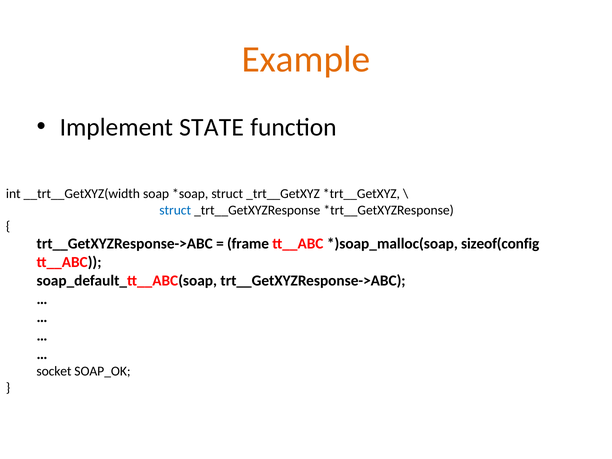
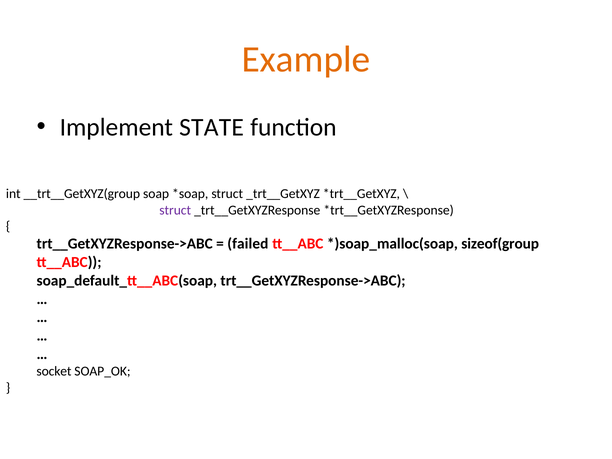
__trt__GetXYZ(width: __trt__GetXYZ(width -> __trt__GetXYZ(group (82, 194)
struct colour: blue -> purple (175, 210)
frame: frame -> failed (248, 244)
sizeof(config: sizeof(config -> sizeof(group (500, 244)
